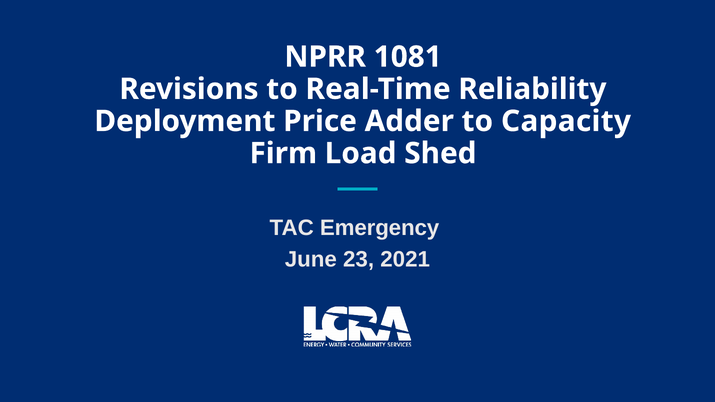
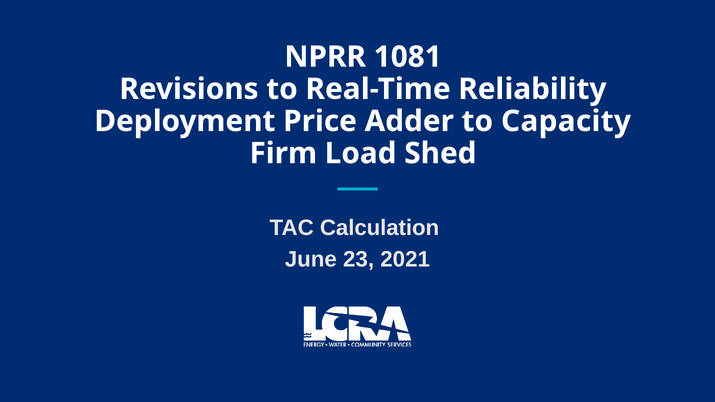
Emergency: Emergency -> Calculation (380, 228)
